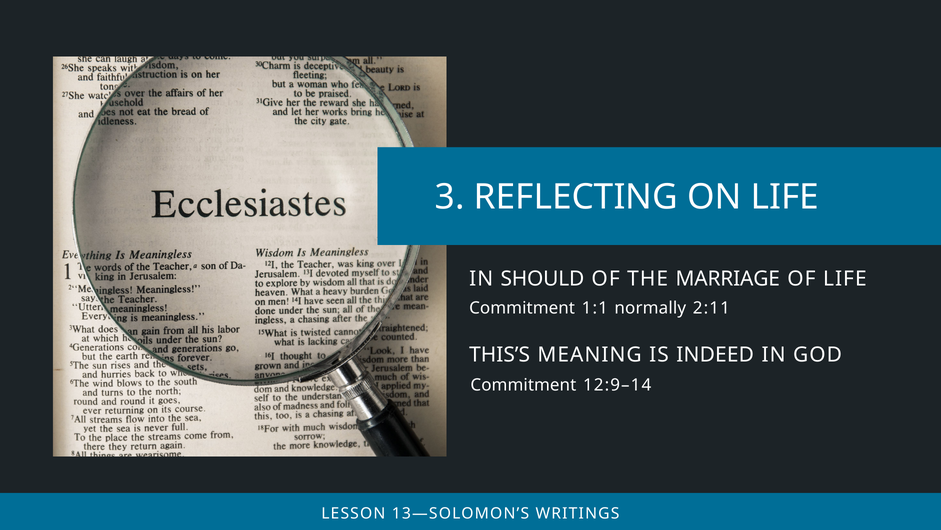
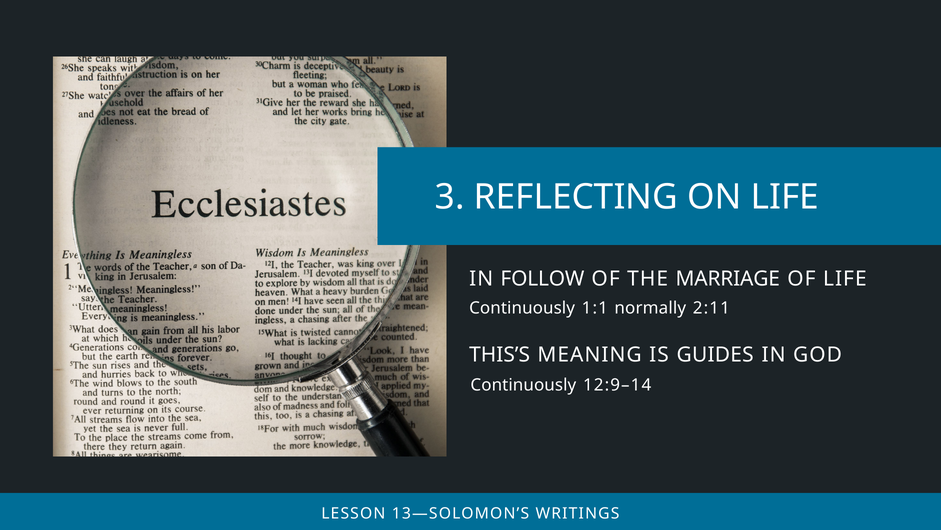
SHOULD: SHOULD -> FOLLOW (542, 279)
Commitment: Commitment -> Continuously (522, 308)
INDEED: INDEED -> GUIDES (715, 354)
Commitment: Commitment -> Continuously (523, 385)
